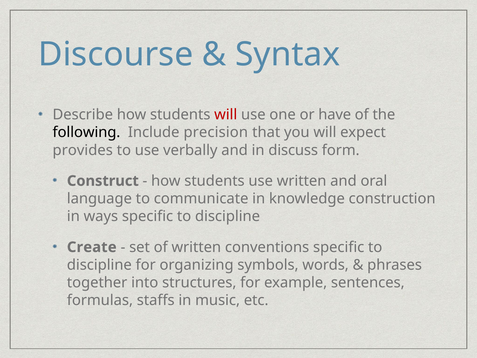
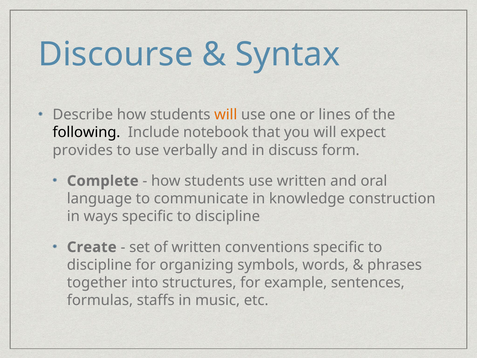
will colour: red -> orange (226, 115)
have: have -> lines (335, 115)
precision: precision -> notebook (216, 132)
Construct: Construct -> Complete (103, 181)
